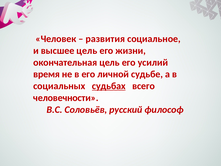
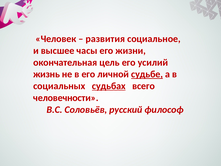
высшее цель: цель -> часы (87, 51)
время: время -> жизнь (47, 74)
судьбе underline: none -> present (147, 74)
